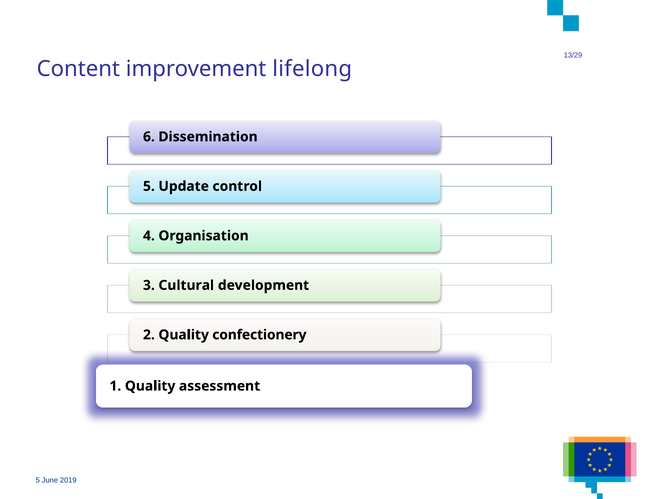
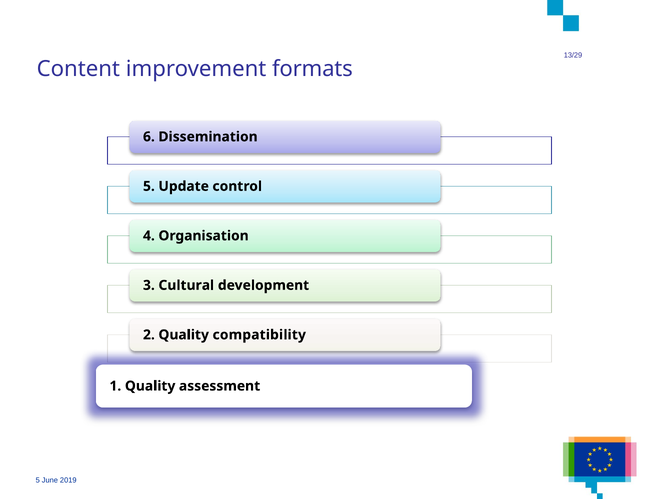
lifelong: lifelong -> formats (312, 69)
confectionery: confectionery -> compatibility (259, 335)
